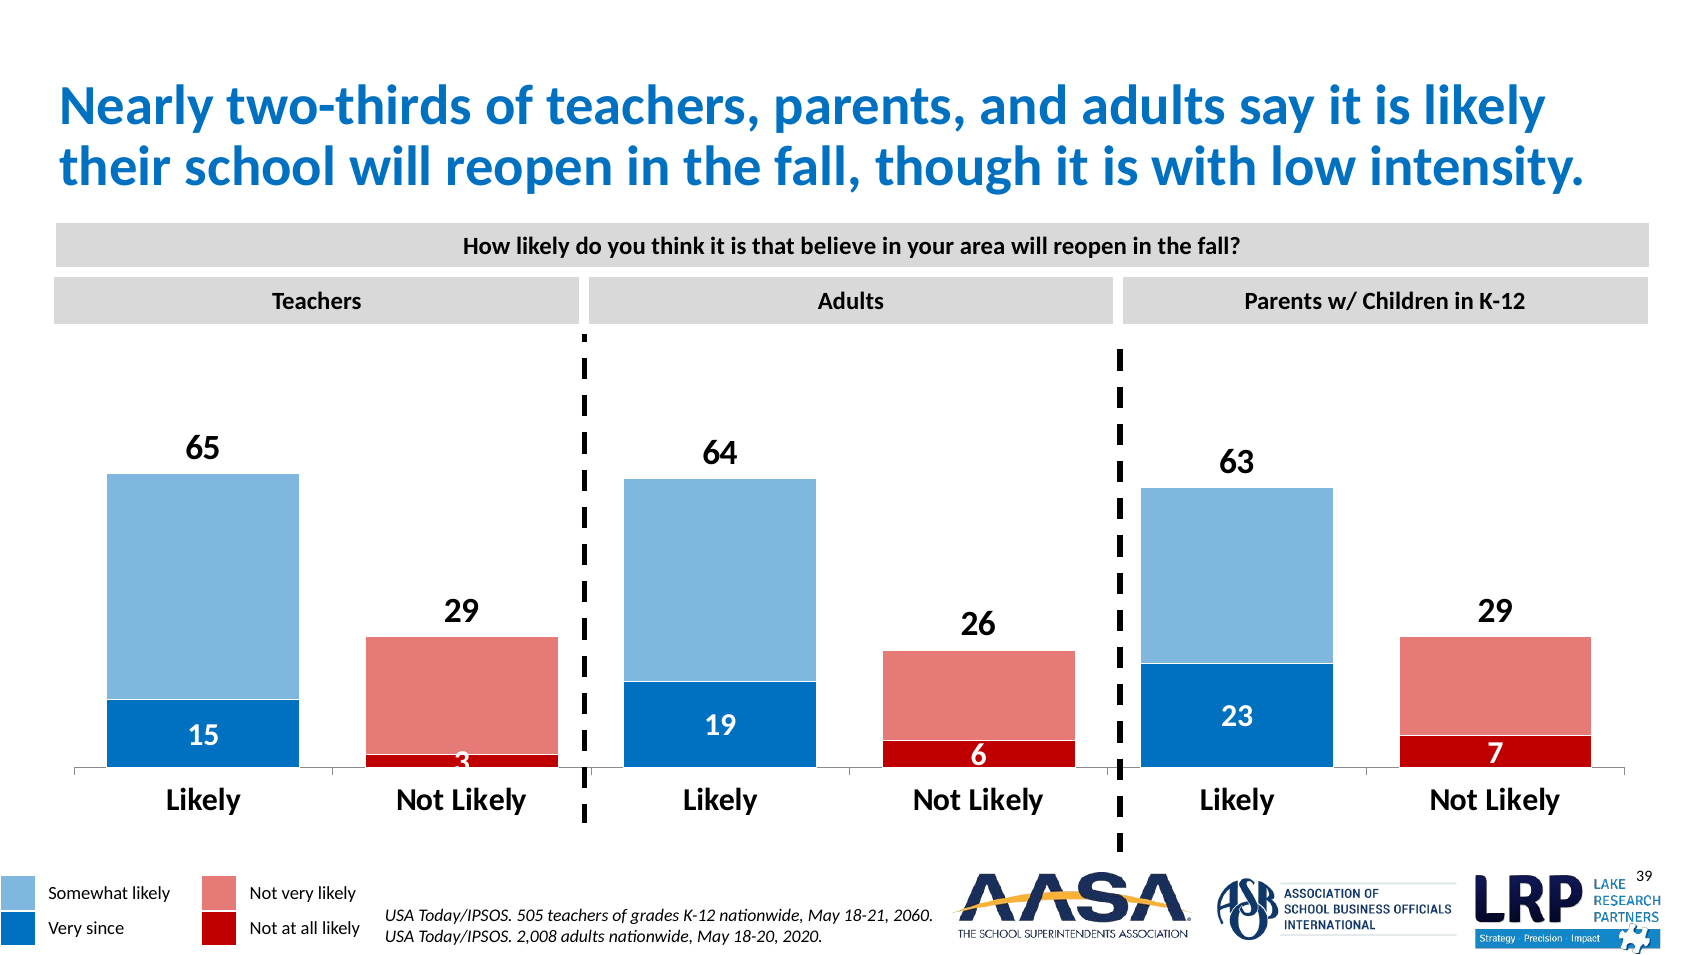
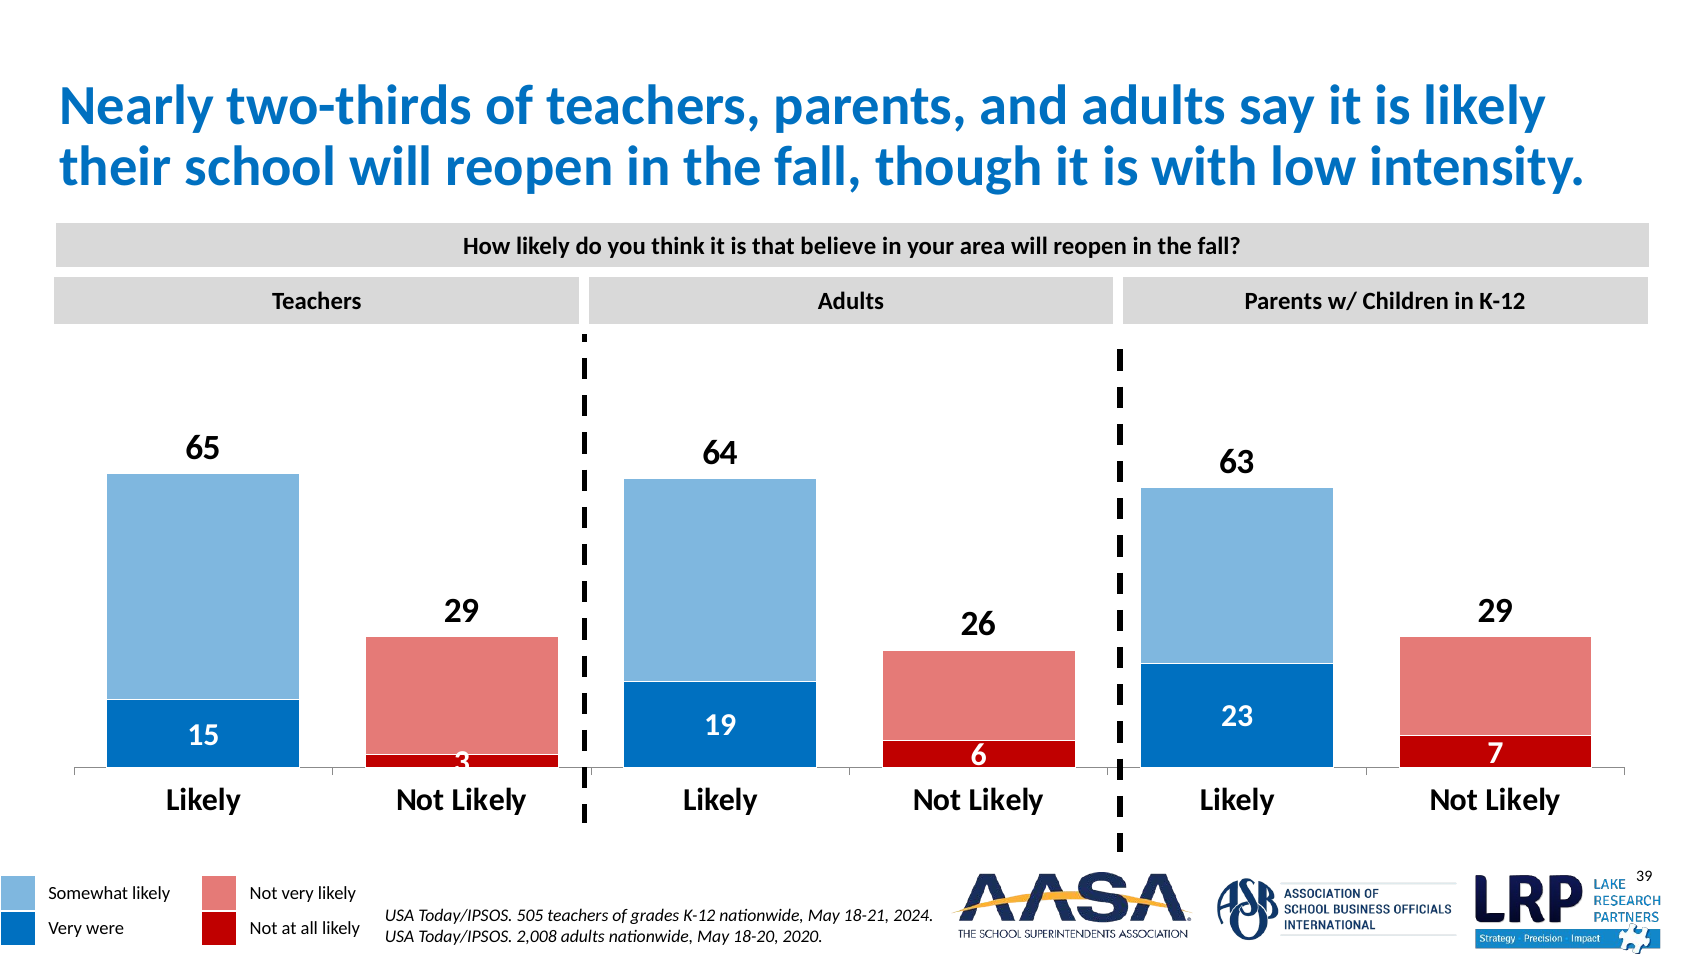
2060: 2060 -> 2024 (913, 916)
since: since -> were (105, 929)
